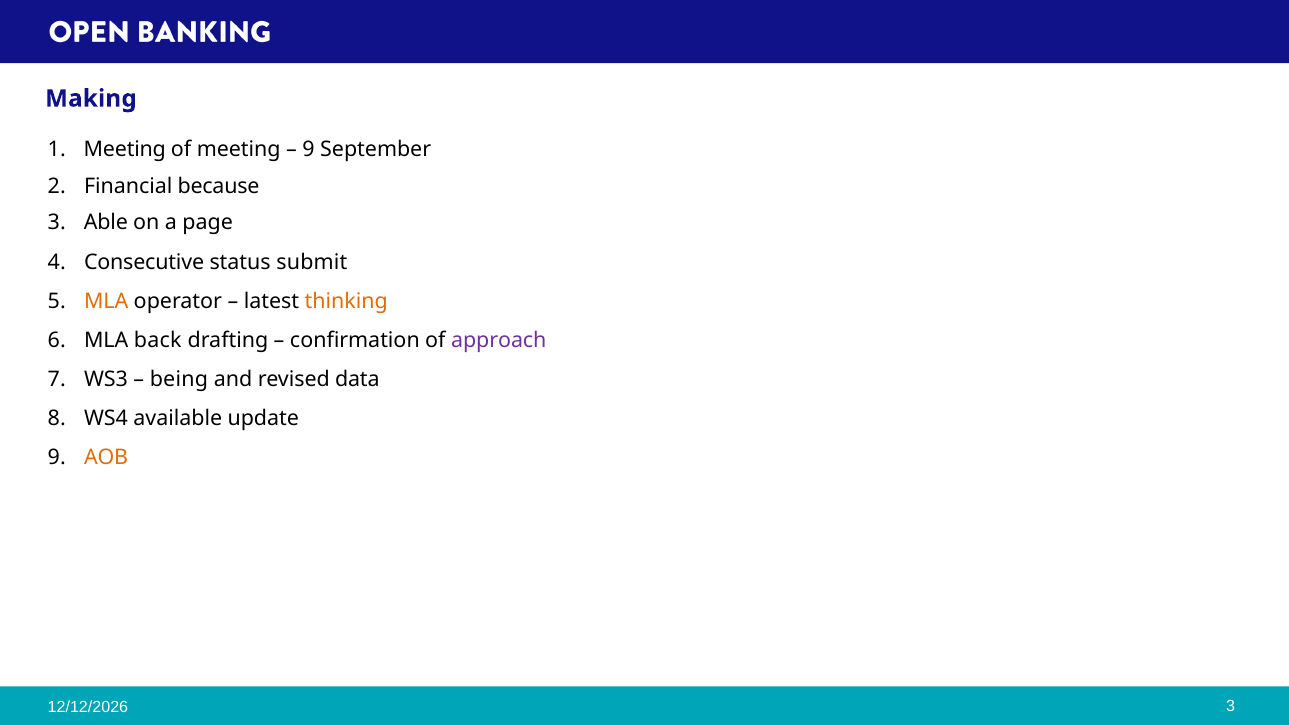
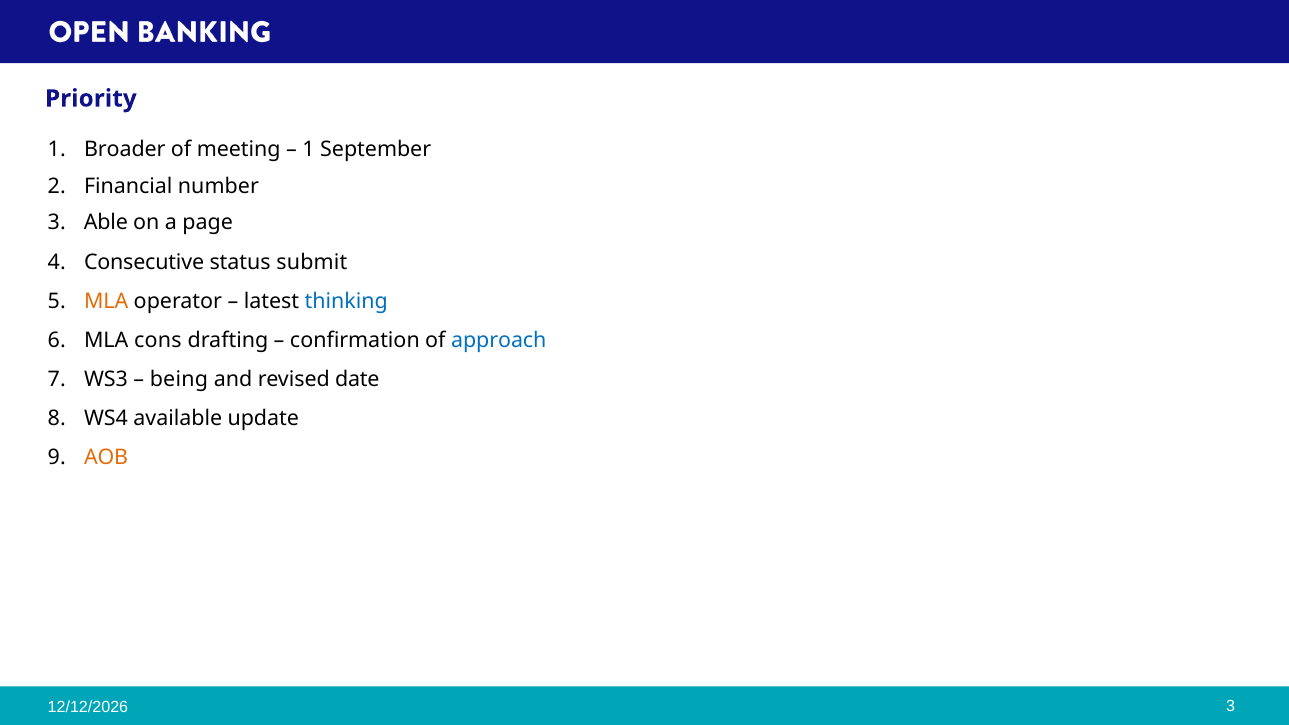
Making: Making -> Priority (91, 99)
Meeting: Meeting -> Broader (125, 149)
9: 9 -> 1 (309, 149)
because: because -> number (218, 186)
thinking colour: orange -> blue (346, 301)
back: back -> cons (158, 340)
approach colour: purple -> blue (499, 340)
data: data -> date (357, 380)
